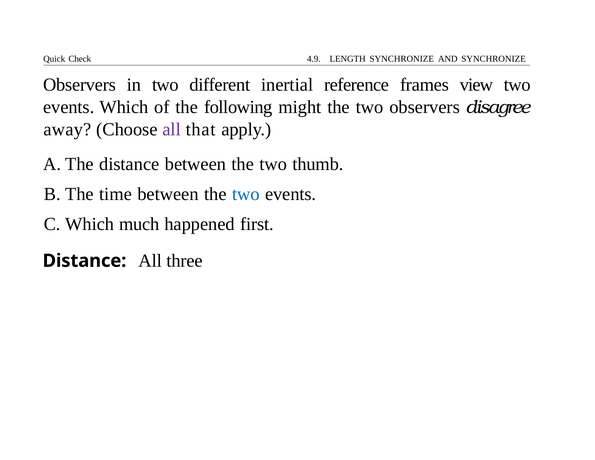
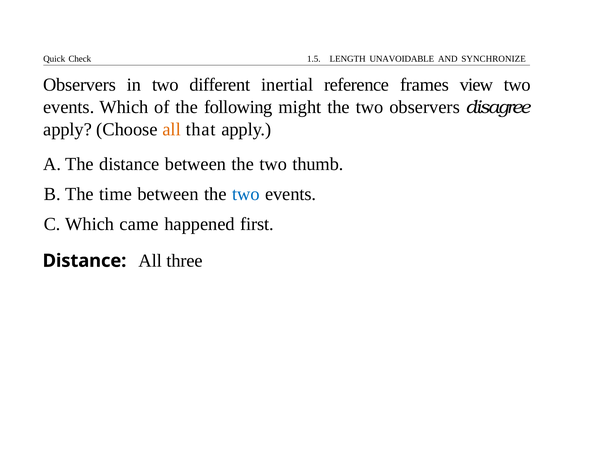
4.9: 4.9 -> 1.5 (314, 59)
LENGTH SYNCHRONIZE: SYNCHRONIZE -> UNAVOIDABLE (402, 59)
away: away -> apply (68, 129)
all colour: purple -> orange (172, 129)
much: much -> came (139, 224)
